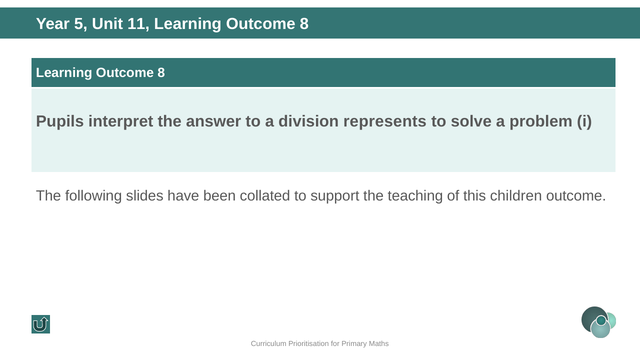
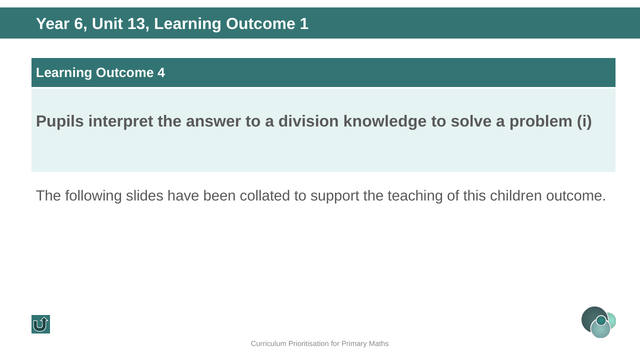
5: 5 -> 6 (81, 24)
11: 11 -> 13 (139, 24)
8: 8 -> 1 (304, 24)
8: 8 -> 4 (161, 73)
represents: represents -> knowledge (385, 121)
